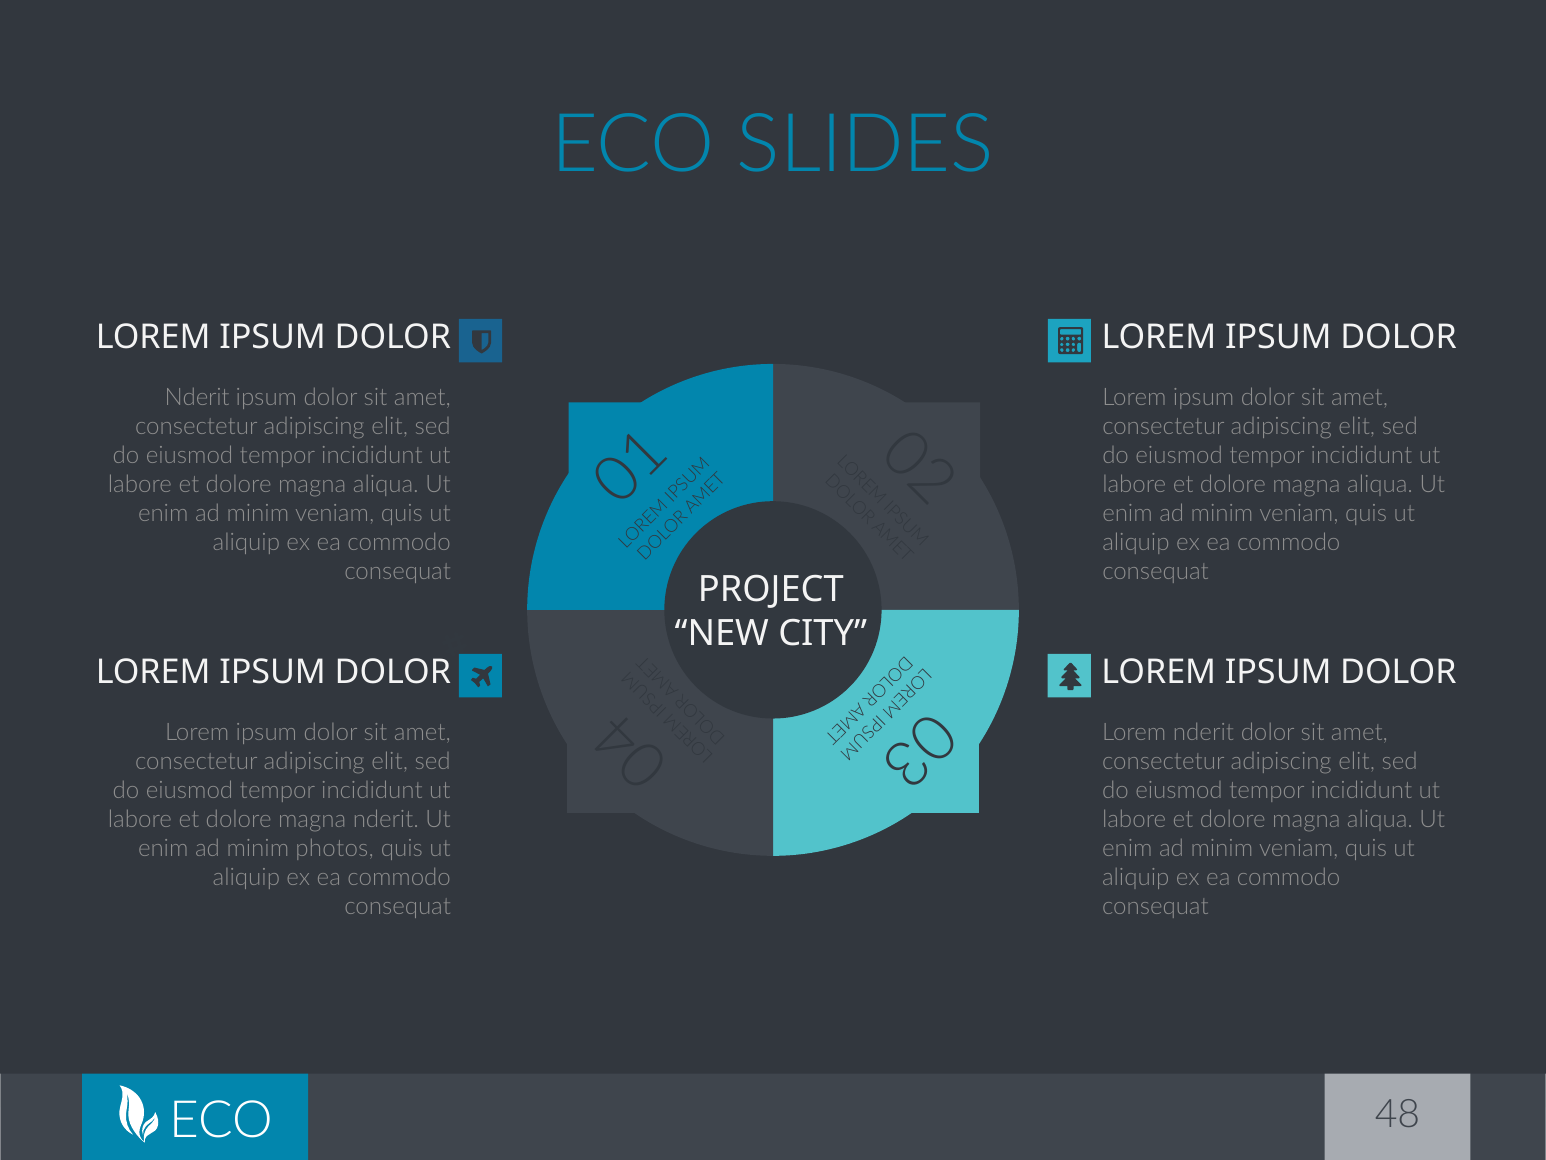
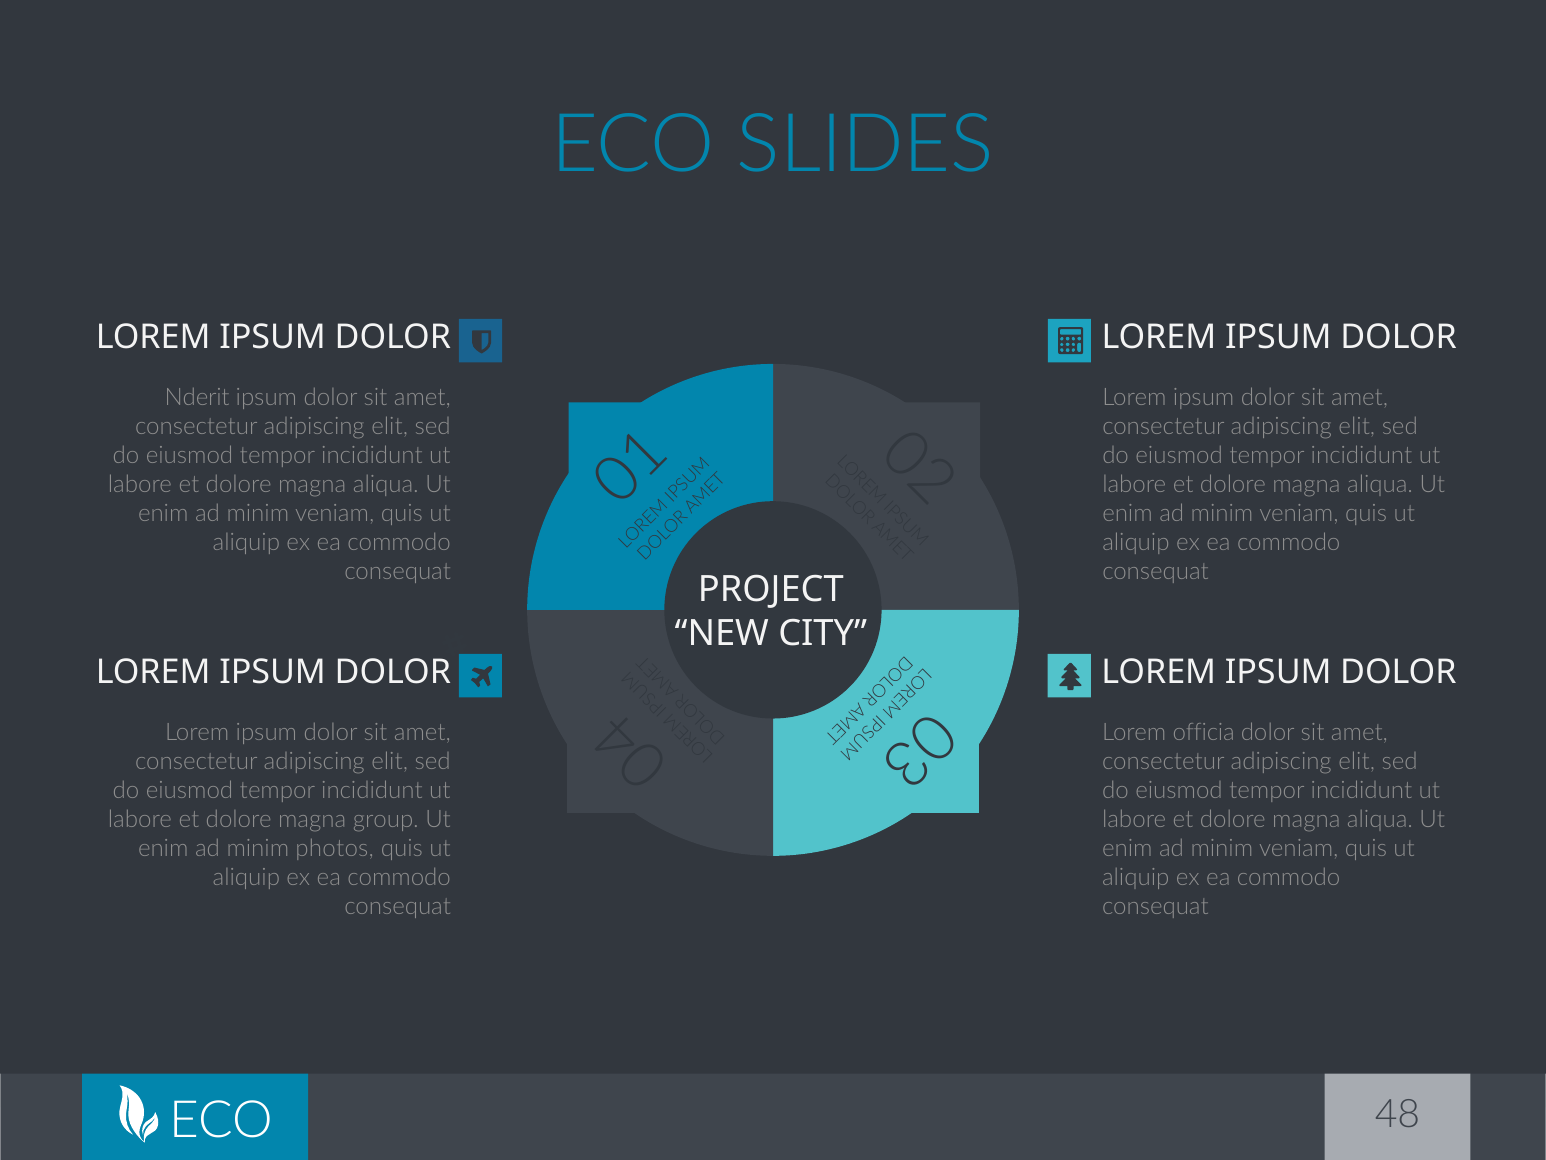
Lorem nderit: nderit -> officia (1204, 732)
magna nderit: nderit -> group (386, 819)
